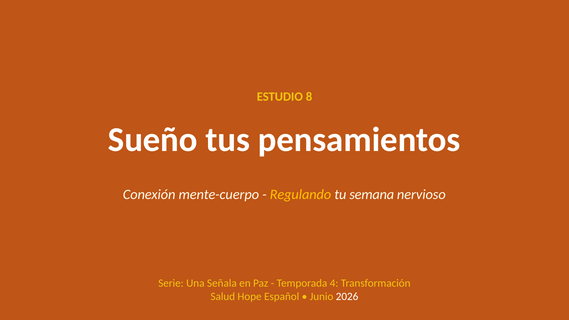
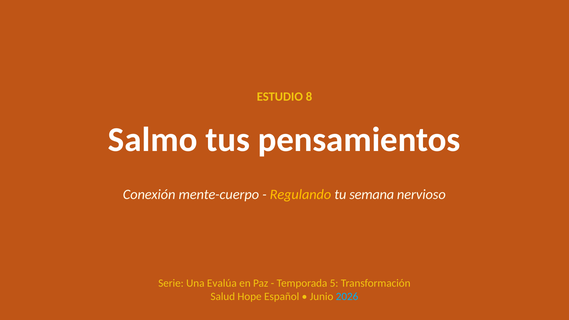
Sueño: Sueño -> Salmo (153, 140)
Señala: Señala -> Evalúa (222, 283)
4: 4 -> 5 (334, 283)
2026 colour: white -> light blue (347, 297)
